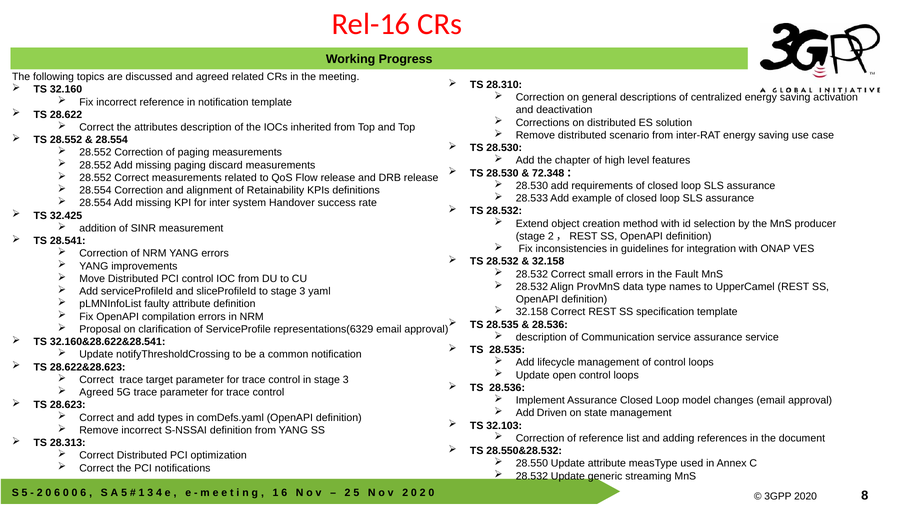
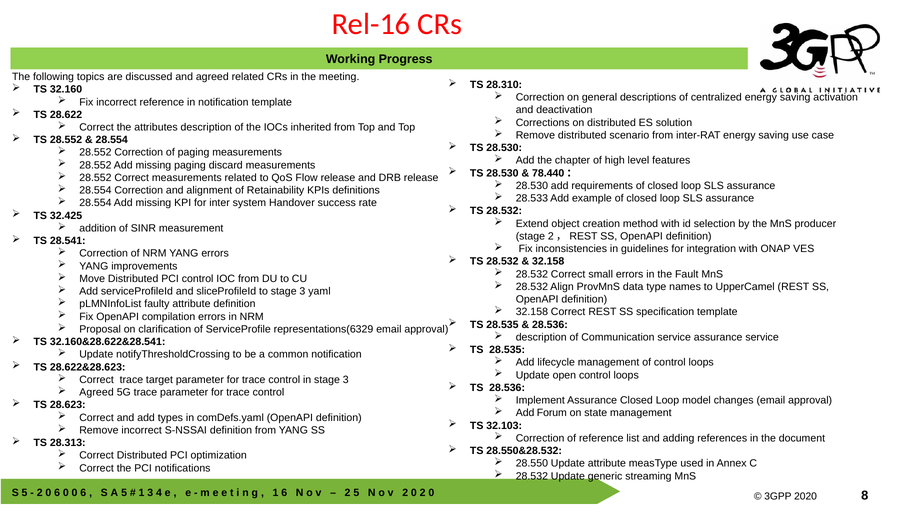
72.348: 72.348 -> 78.440 (548, 173)
Driven: Driven -> Forum (552, 413)
